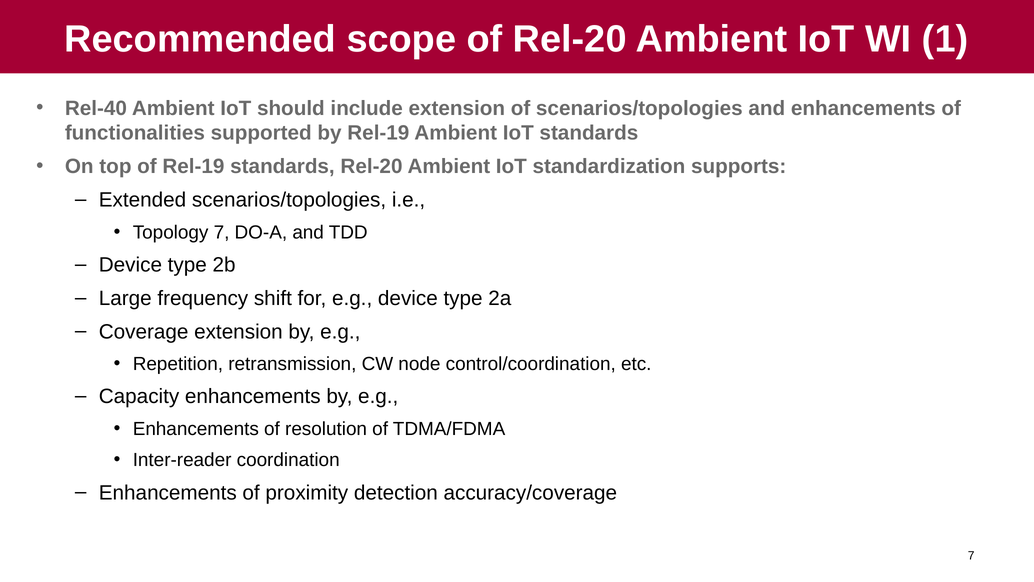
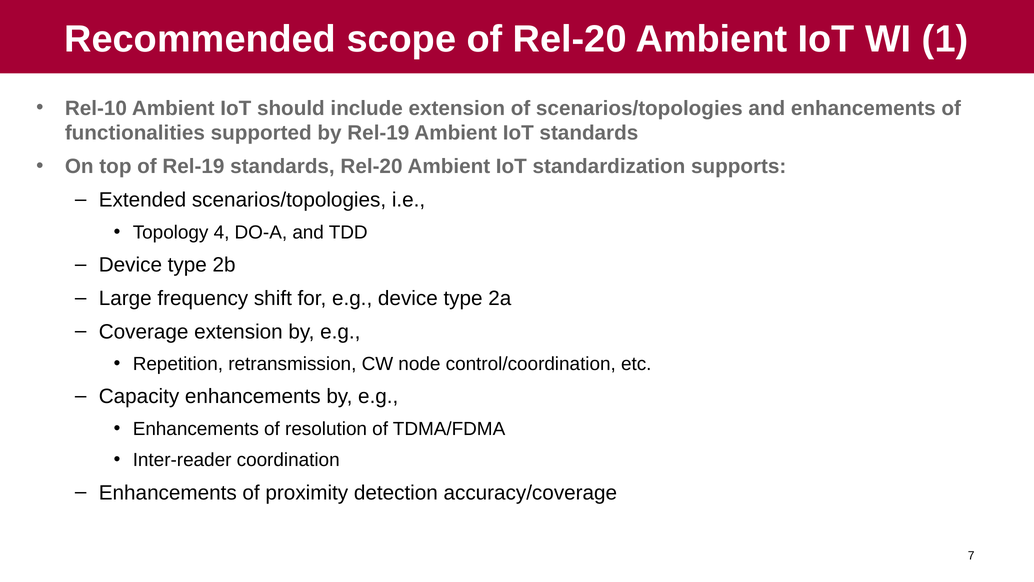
Rel-40: Rel-40 -> Rel-10 (96, 108)
Topology 7: 7 -> 4 (222, 232)
